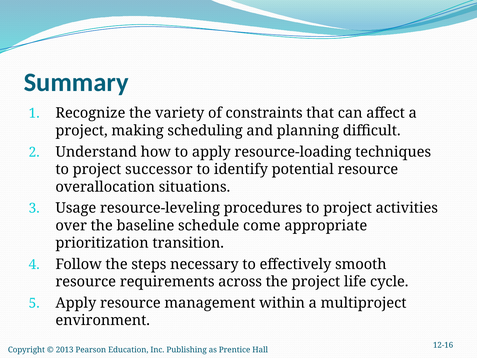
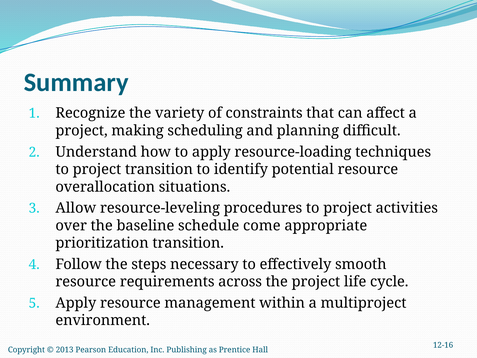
project successor: successor -> transition (159, 169)
Usage: Usage -> Allow (76, 208)
